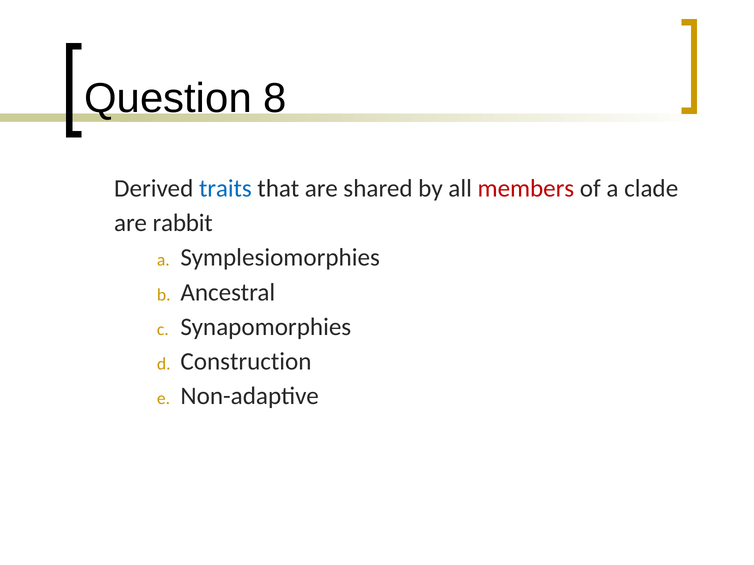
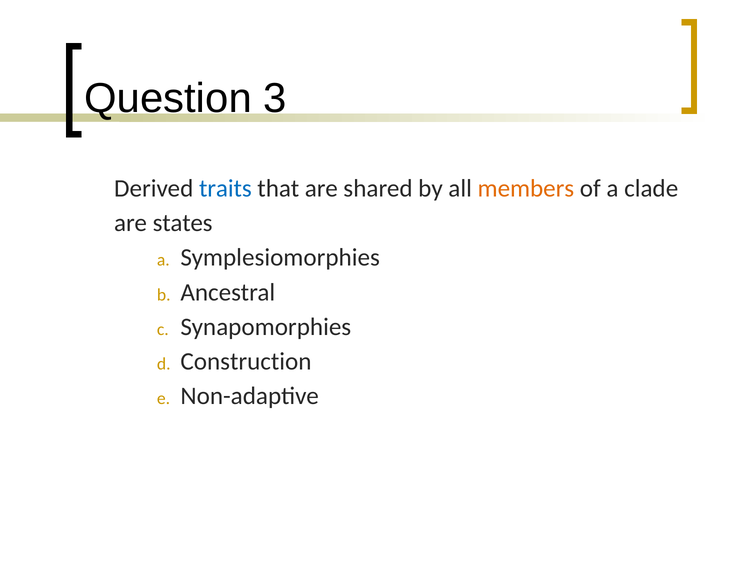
8: 8 -> 3 (275, 99)
members colour: red -> orange (526, 188)
rabbit: rabbit -> states (183, 223)
